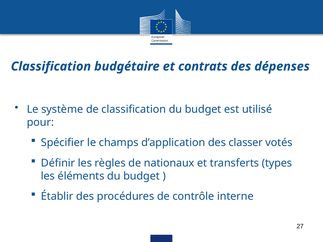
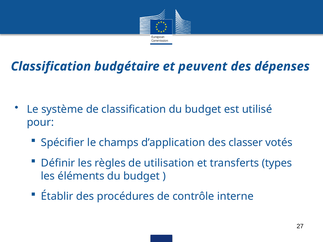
contrats: contrats -> peuvent (203, 66)
nationaux: nationaux -> utilisation (169, 163)
